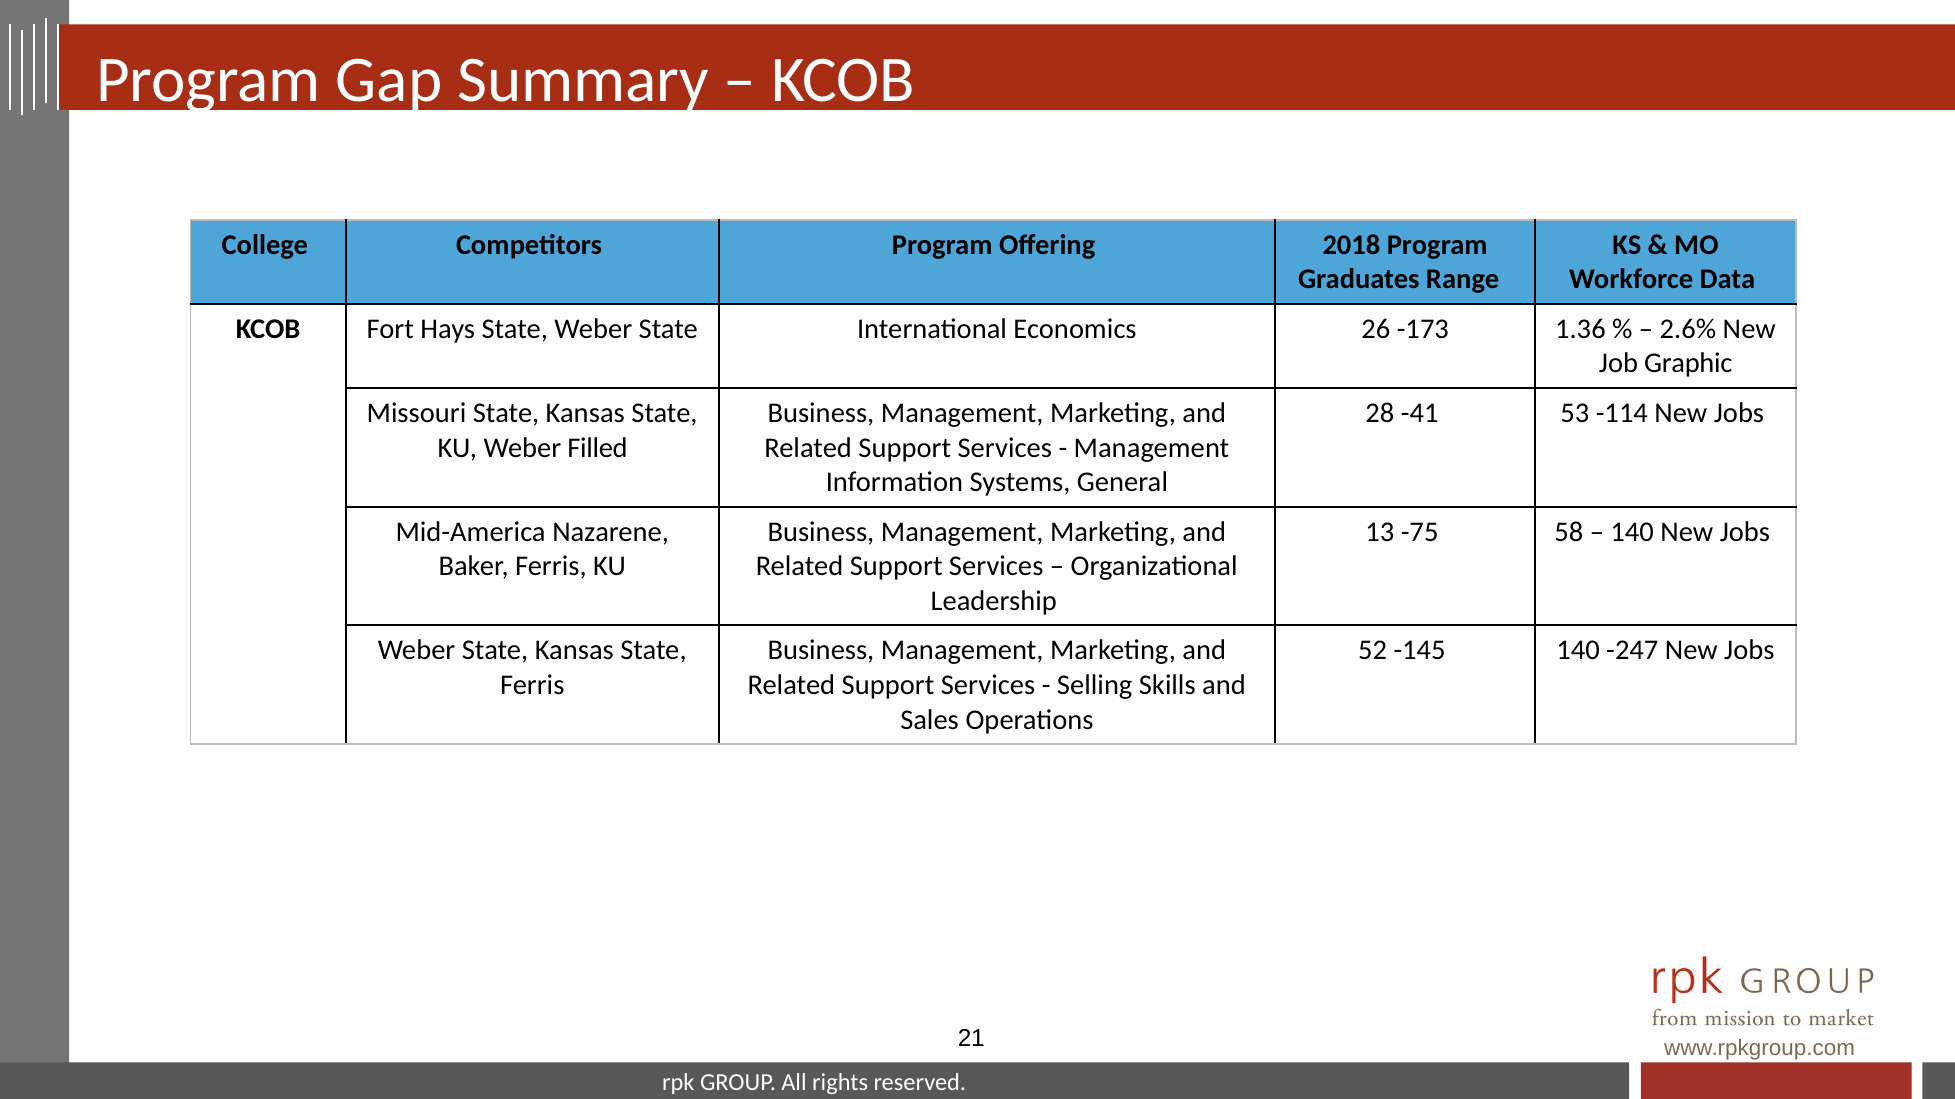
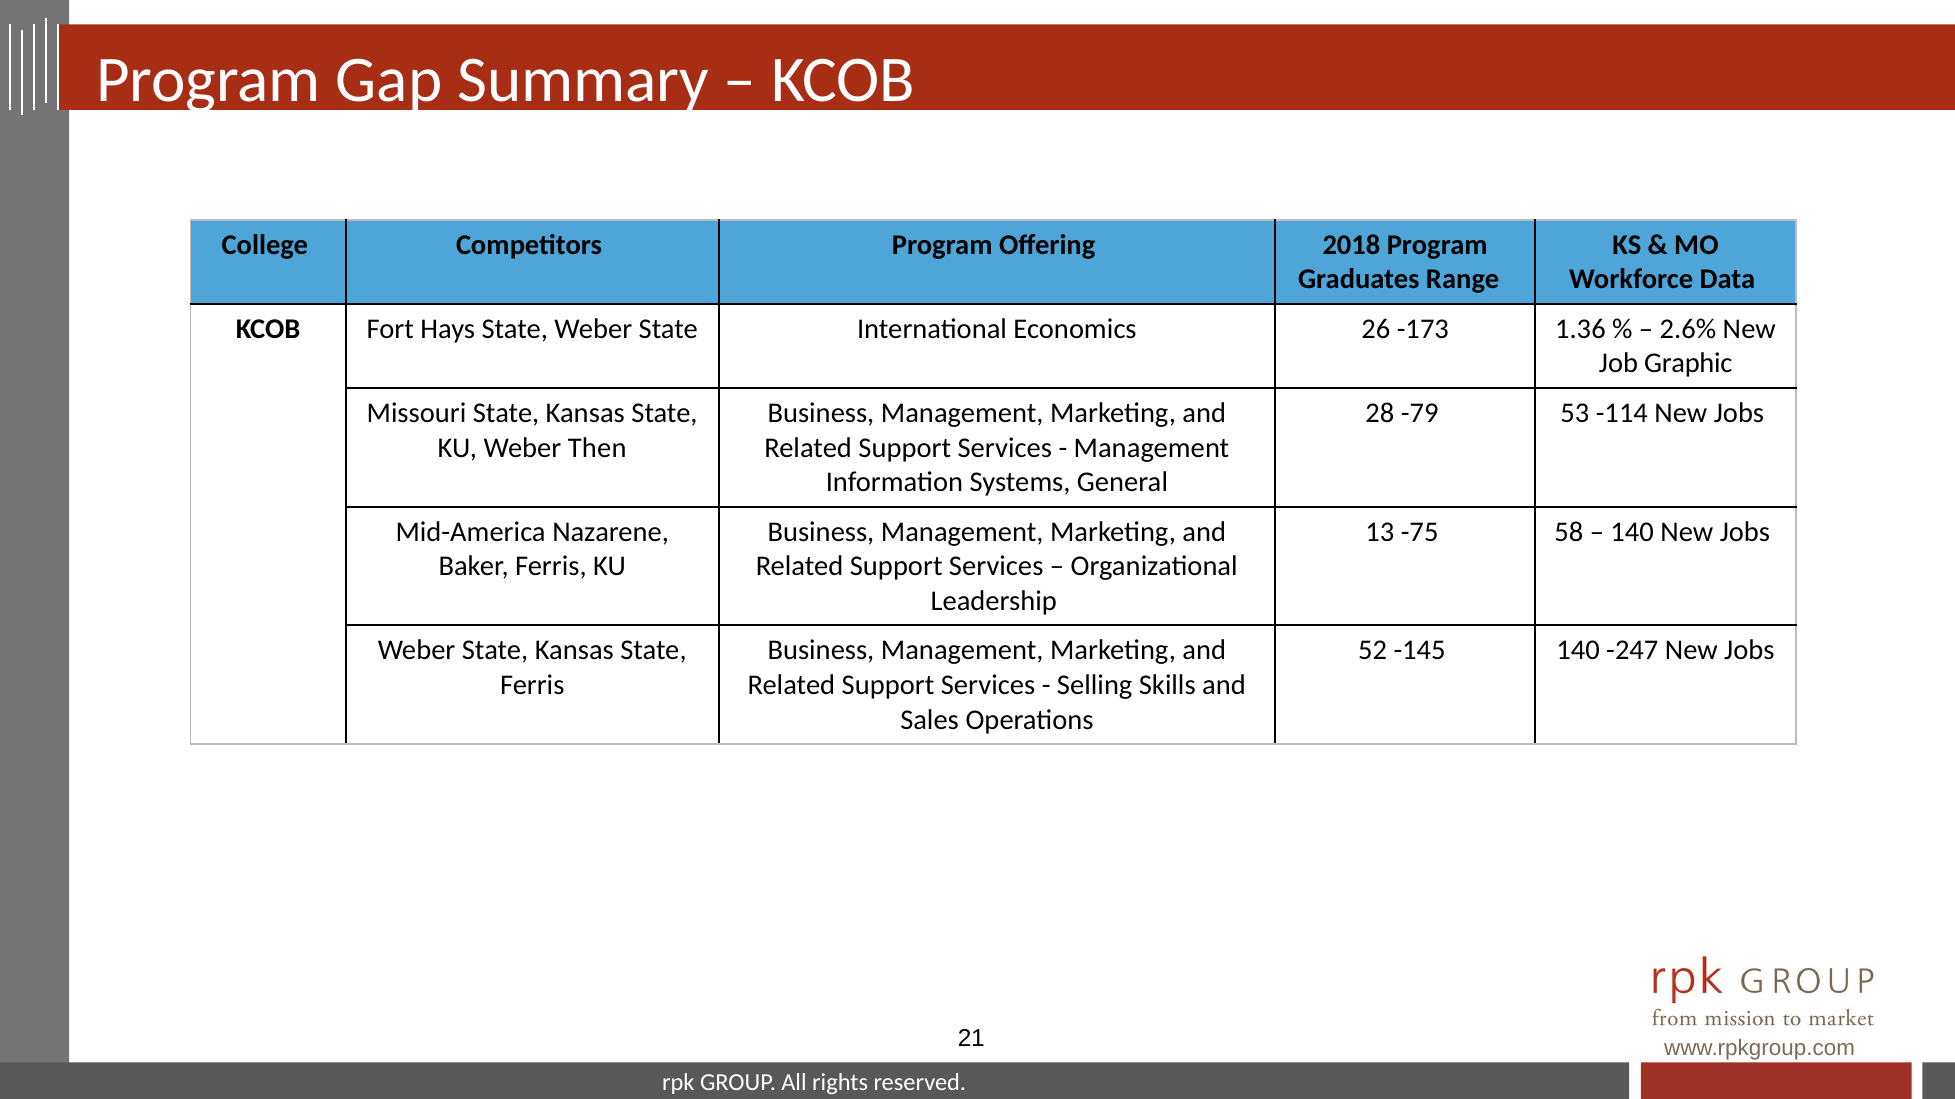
-41: -41 -> -79 (1420, 413)
Filled: Filled -> Then (597, 448)
